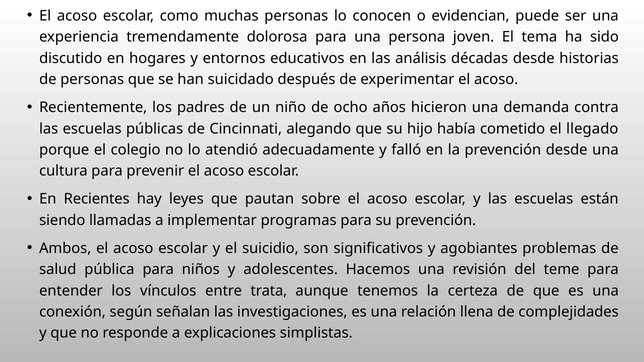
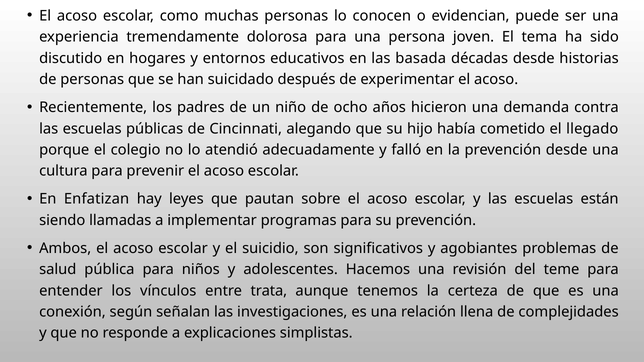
análisis: análisis -> basada (421, 58)
Recientes: Recientes -> Enfatizan (97, 199)
